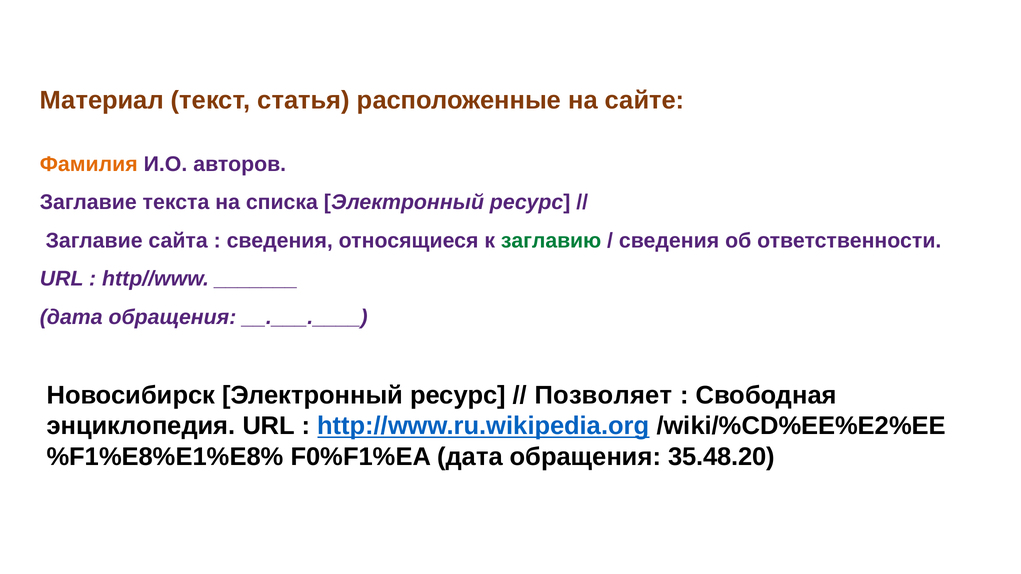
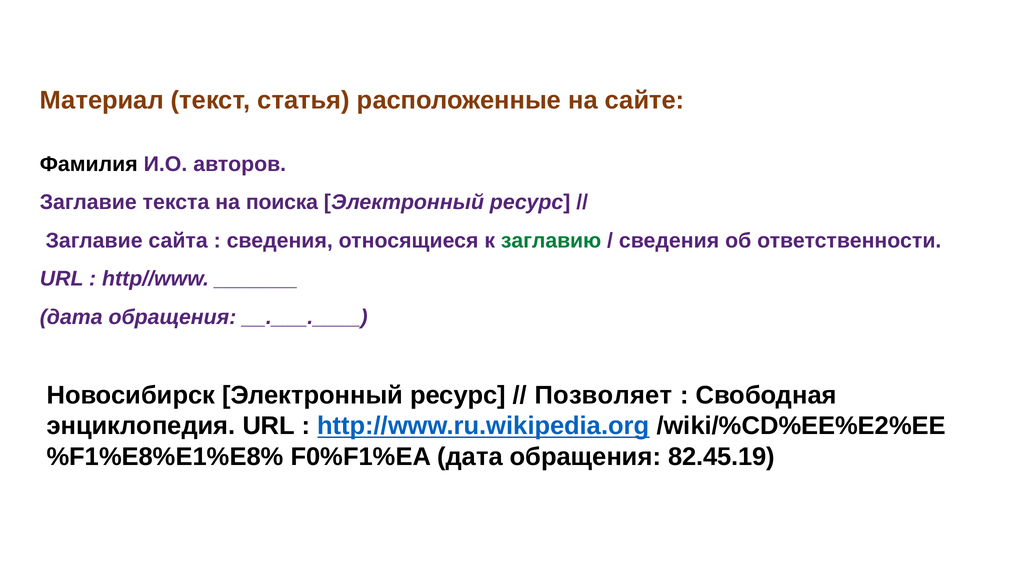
Фамилия colour: orange -> black (89, 164)
списка: списка -> поиска (282, 202)
35.48.20: 35.48.20 -> 82.45.19 (721, 457)
